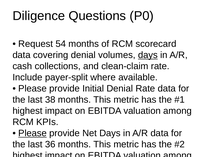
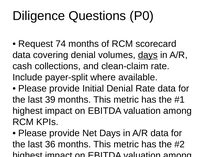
54: 54 -> 74 (61, 44)
38: 38 -> 39 (50, 100)
Please underline: present -> none (33, 133)
